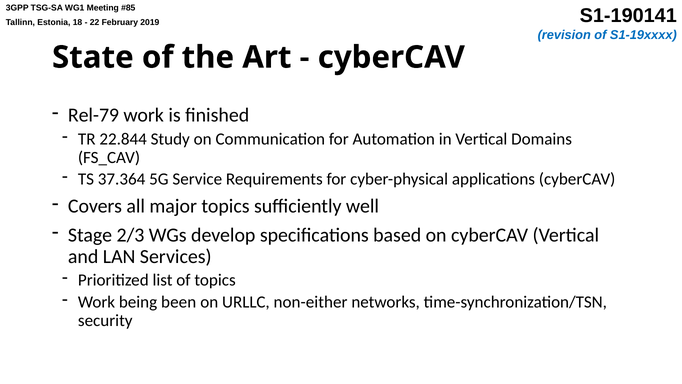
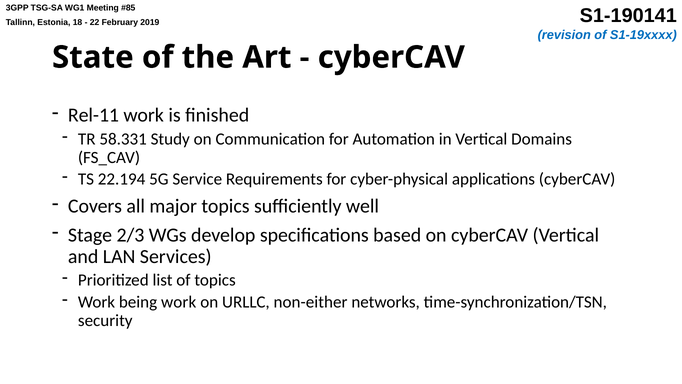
Rel-79: Rel-79 -> Rel-11 (94, 115)
22.844: 22.844 -> 58.331 (123, 139)
37.364: 37.364 -> 22.194 (122, 179)
being been: been -> work (179, 302)
